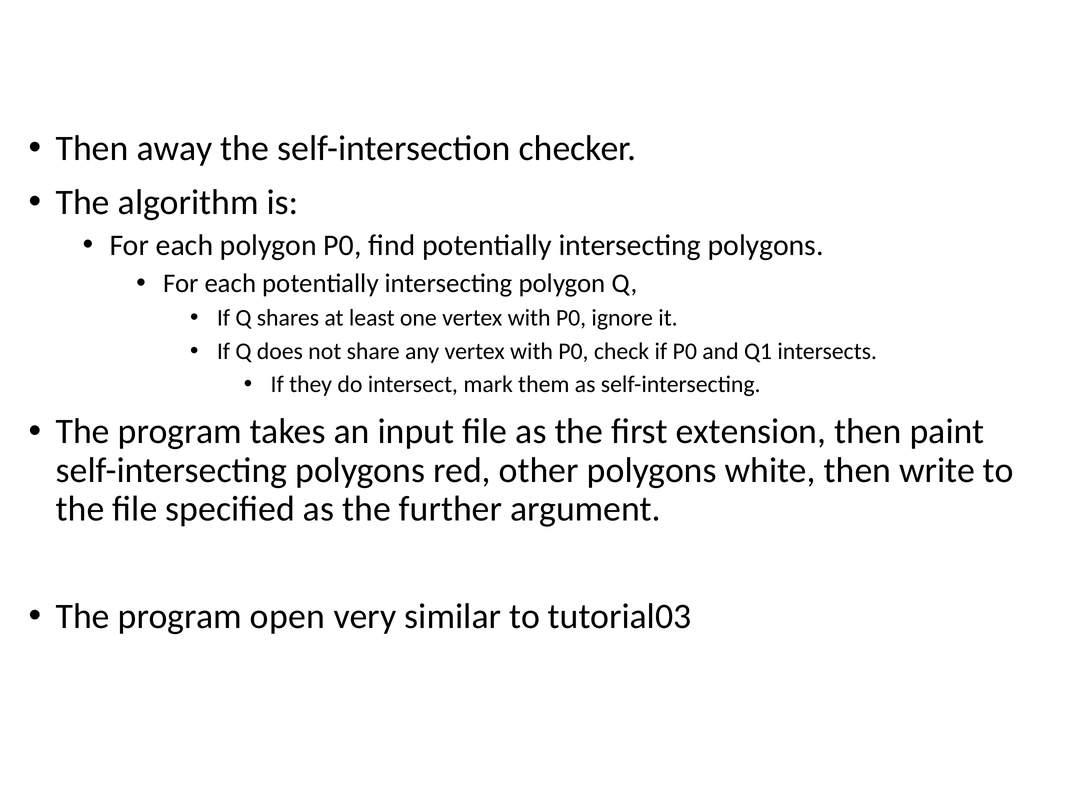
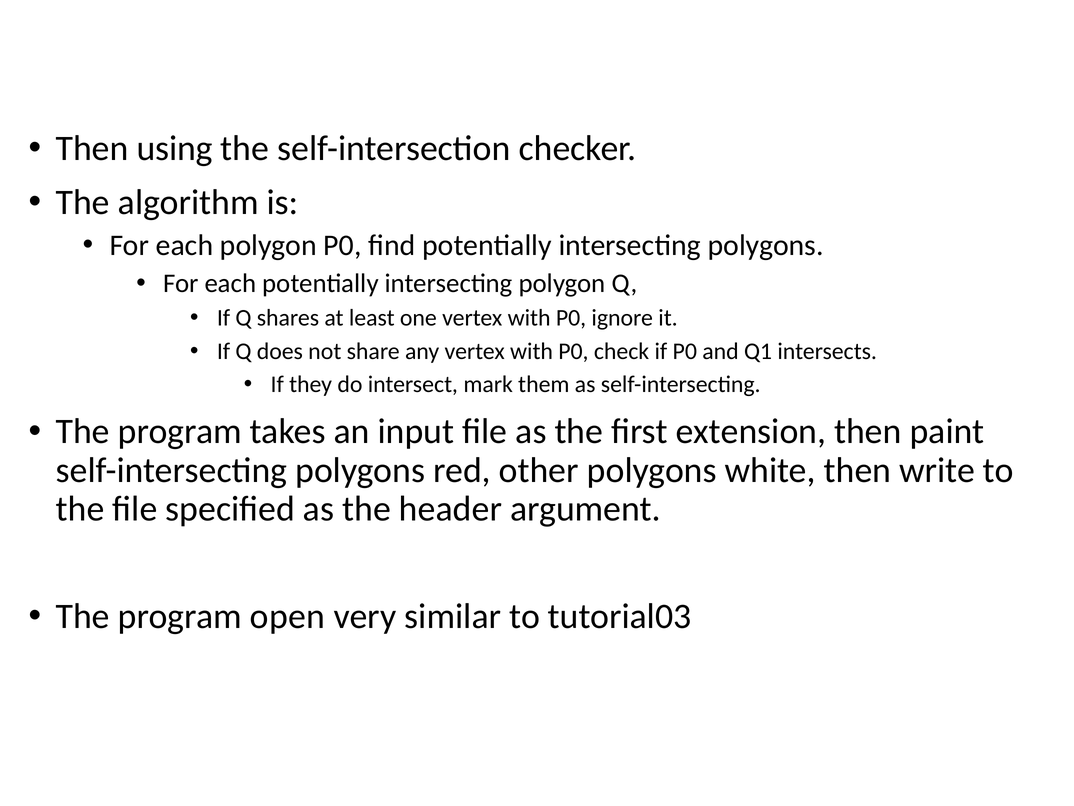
away: away -> using (175, 149)
further: further -> header (450, 509)
